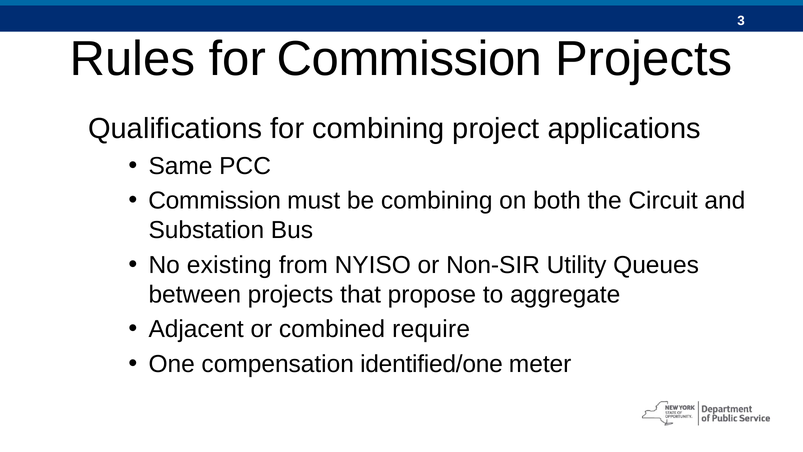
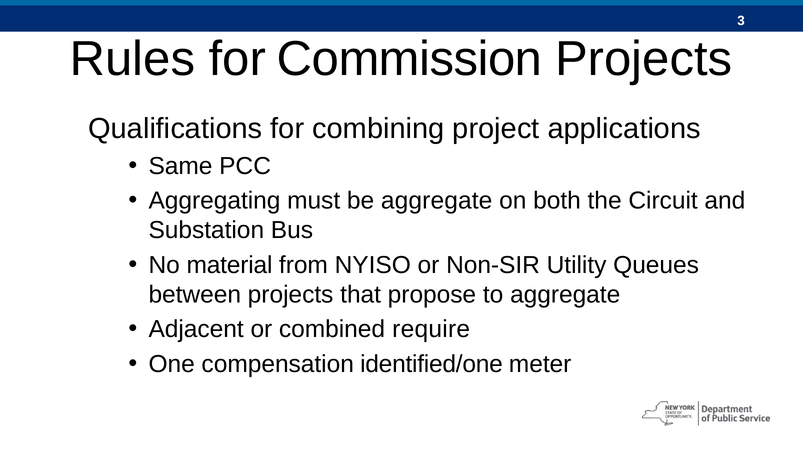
Commission: Commission -> Aggregating (215, 201)
be combining: combining -> aggregate (437, 201)
existing: existing -> material (229, 265)
